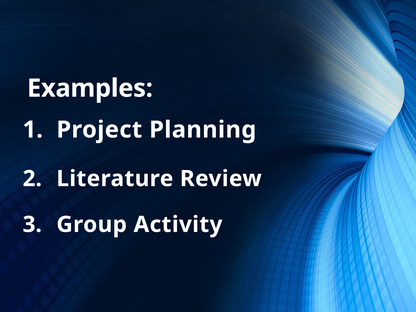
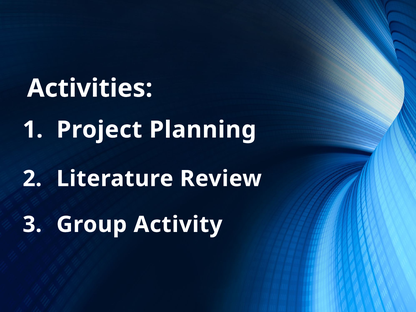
Examples: Examples -> Activities (90, 88)
